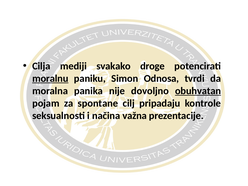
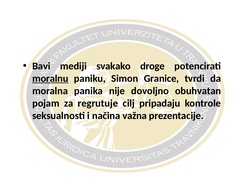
Cilja: Cilja -> Bavi (41, 66)
Odnosa: Odnosa -> Granice (161, 78)
obuhvatan underline: present -> none (198, 91)
spontane: spontane -> regrutuje (98, 103)
